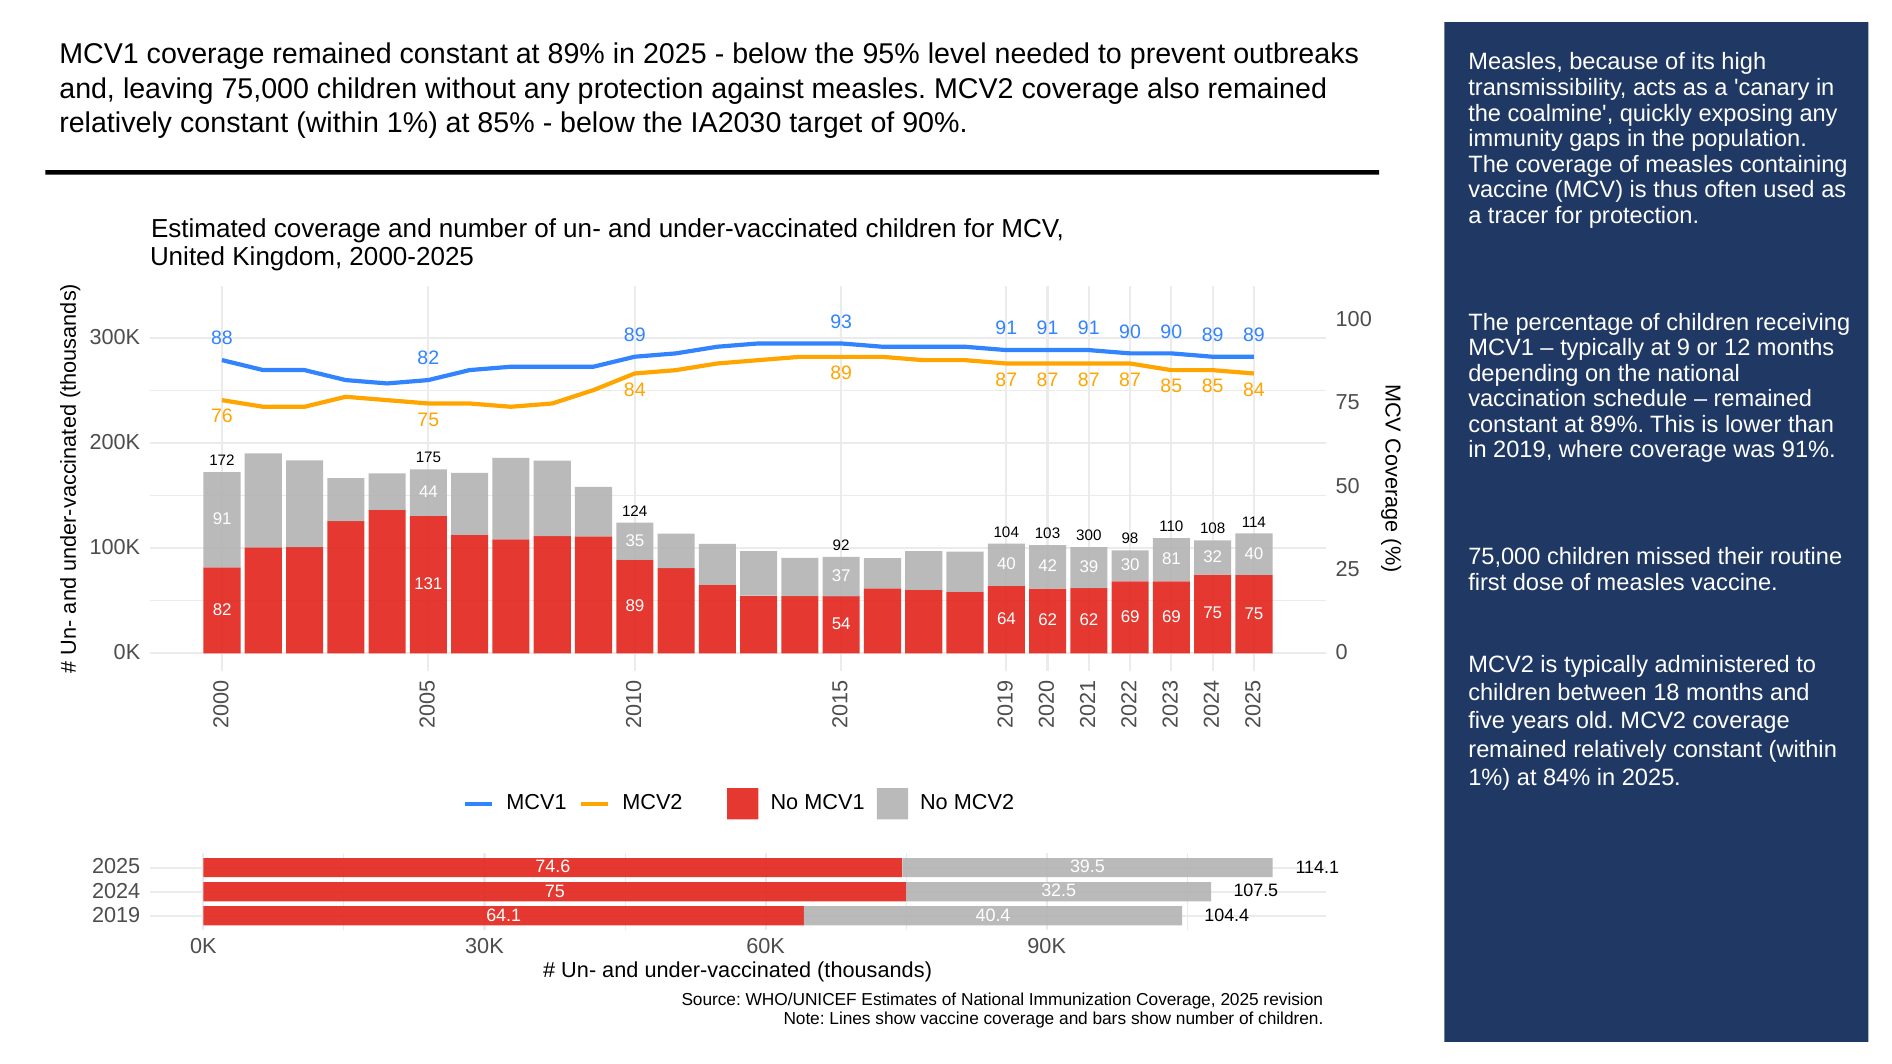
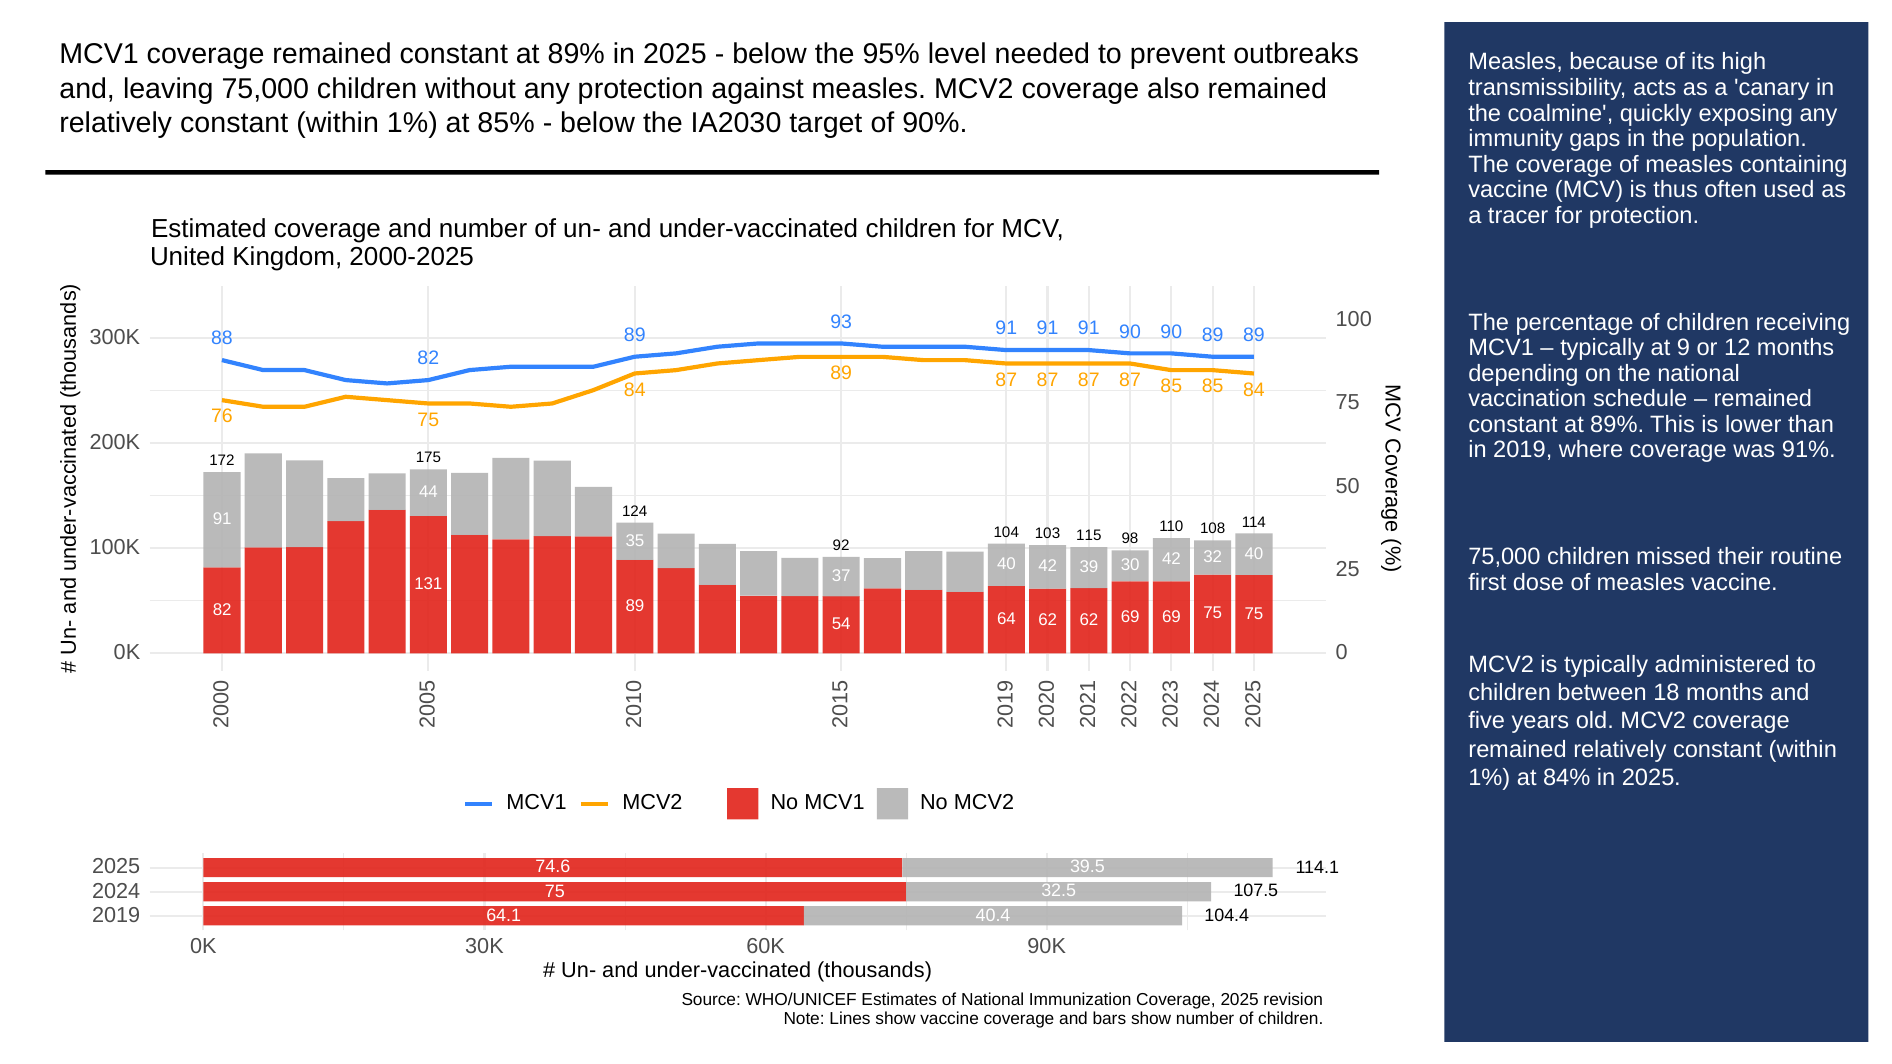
300: 300 -> 115 (1089, 536)
30 81: 81 -> 42 (1172, 559)
